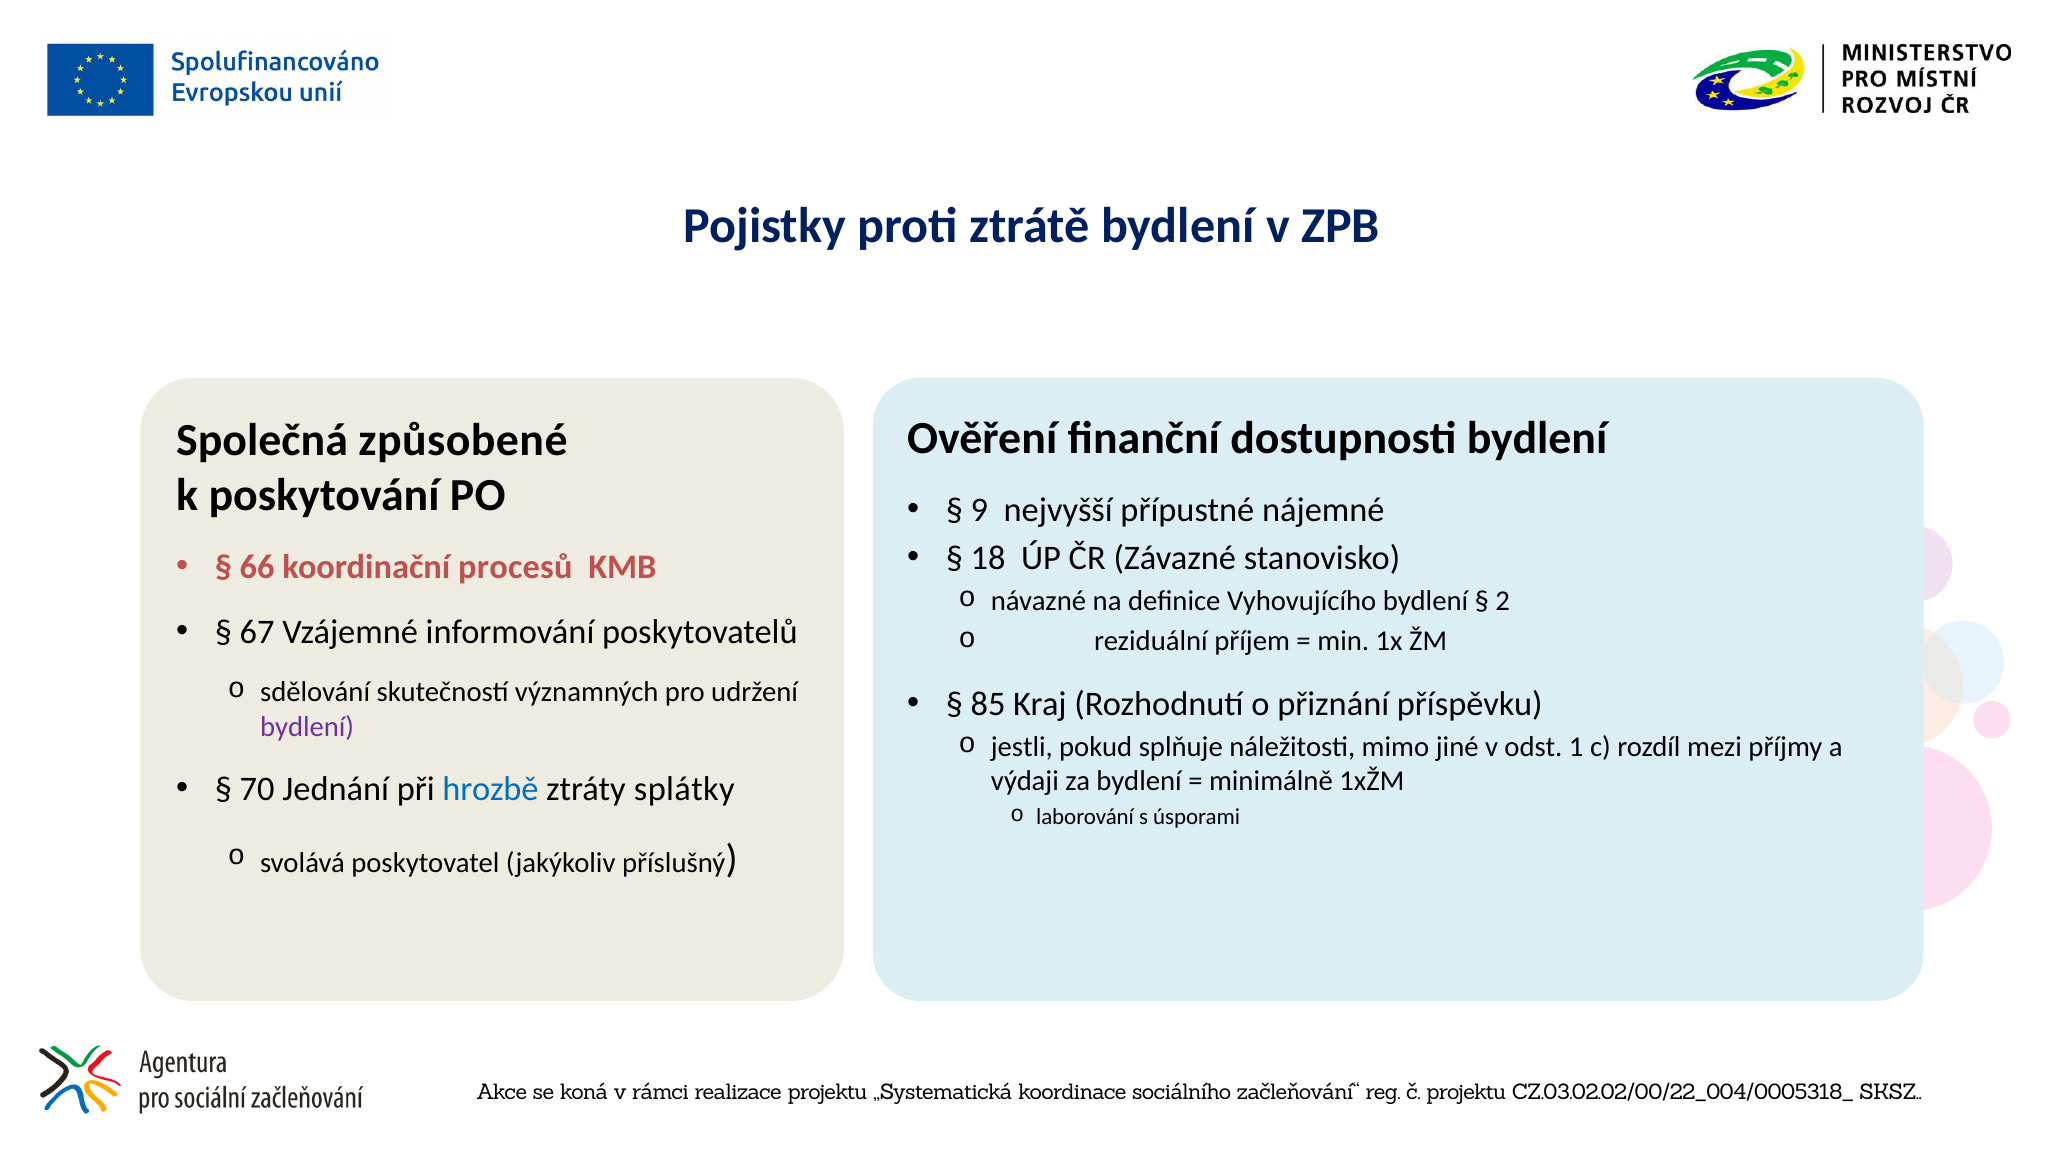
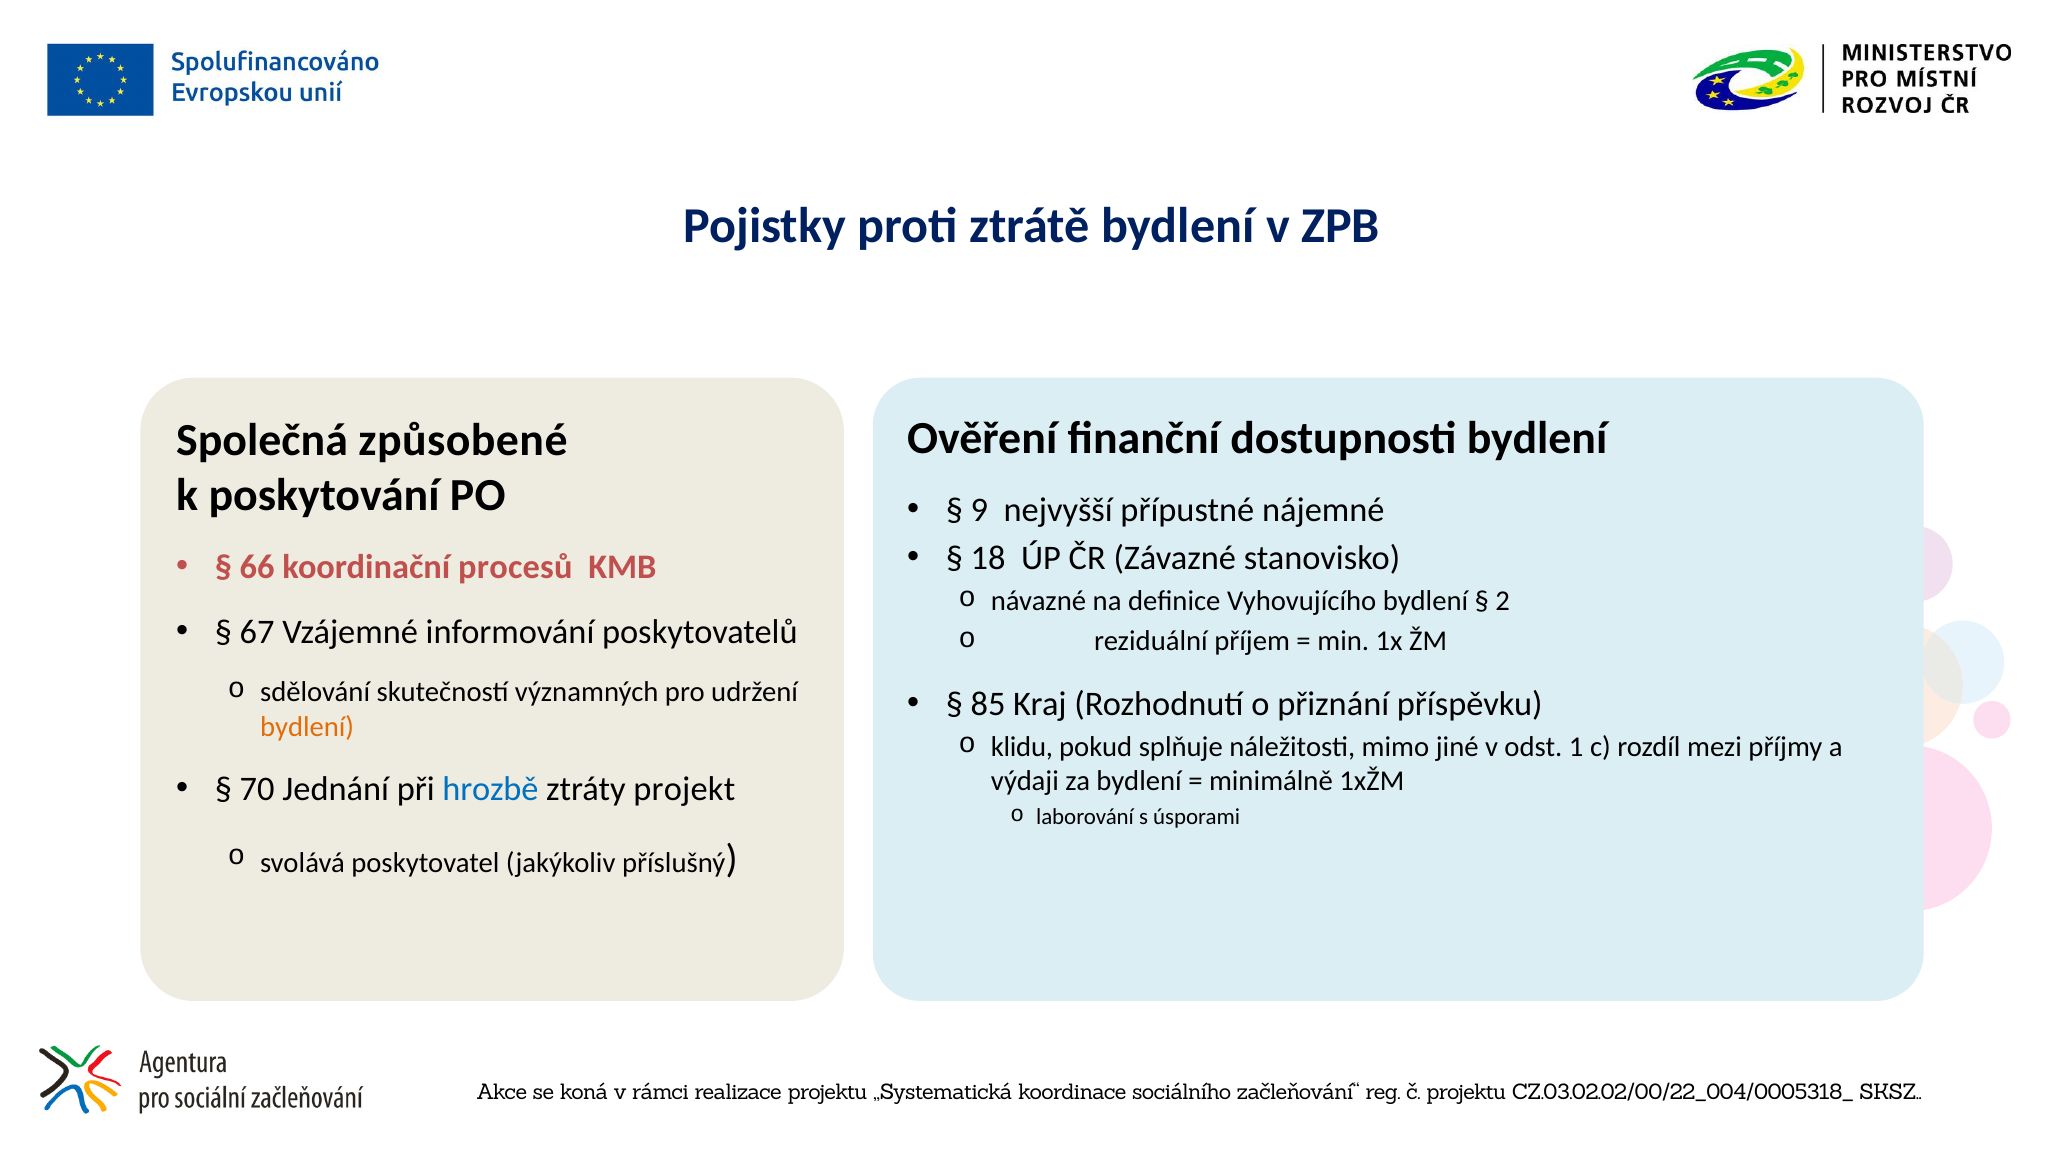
bydlení colour: purple -> orange (307, 727)
jestli: jestli -> klidu (1022, 747)
splátky: splátky -> projekt (684, 789)
